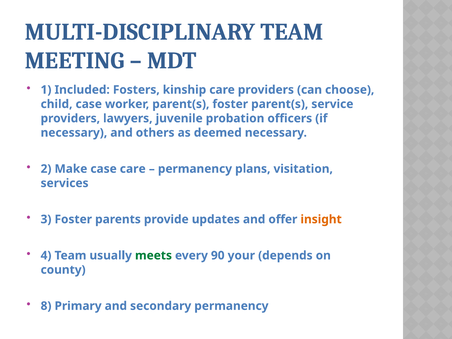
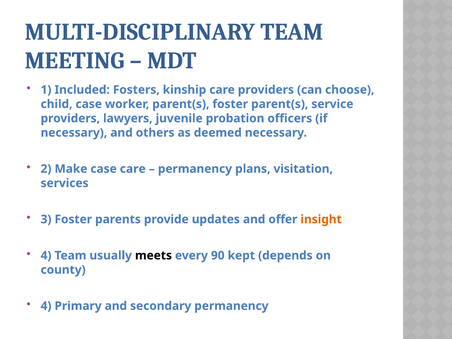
meets colour: green -> black (153, 255)
your: your -> kept (241, 255)
8: 8 -> 4 (46, 306)
